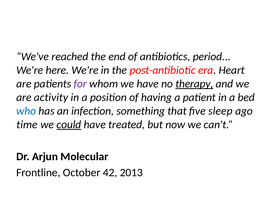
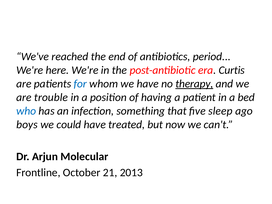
Heart: Heart -> Curtis (232, 70)
for colour: purple -> blue (80, 84)
activity: activity -> trouble (51, 97)
time: time -> boys (27, 125)
could underline: present -> none (69, 125)
42: 42 -> 21 (110, 173)
